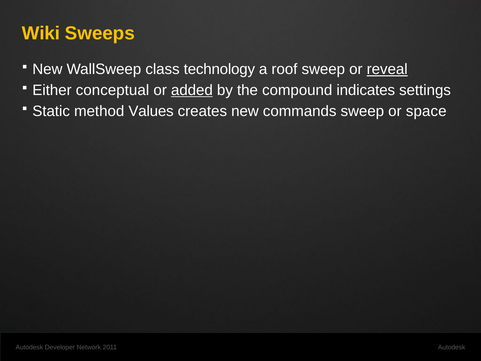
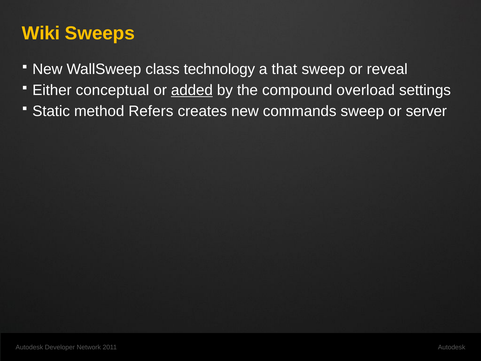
roof: roof -> that (284, 69)
reveal underline: present -> none (387, 69)
indicates: indicates -> overload (366, 90)
Values: Values -> Refers (151, 111)
space: space -> server (426, 111)
